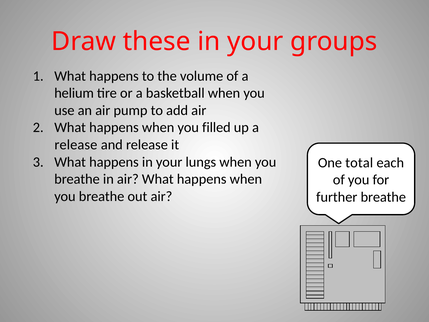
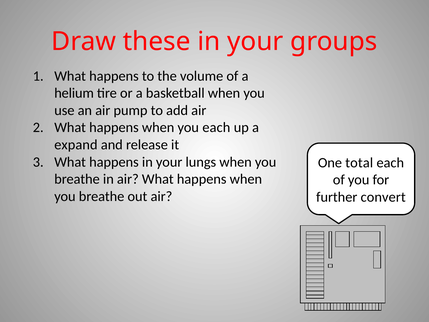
you filled: filled -> each (216, 128)
release: release -> expand (76, 145)
further breathe: breathe -> convert (383, 197)
